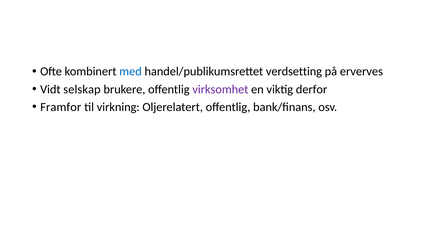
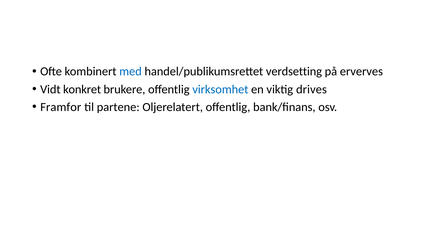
selskap: selskap -> konkret (82, 89)
virksomhet colour: purple -> blue (220, 89)
derfor: derfor -> drives (311, 89)
virkning: virkning -> partene (118, 107)
